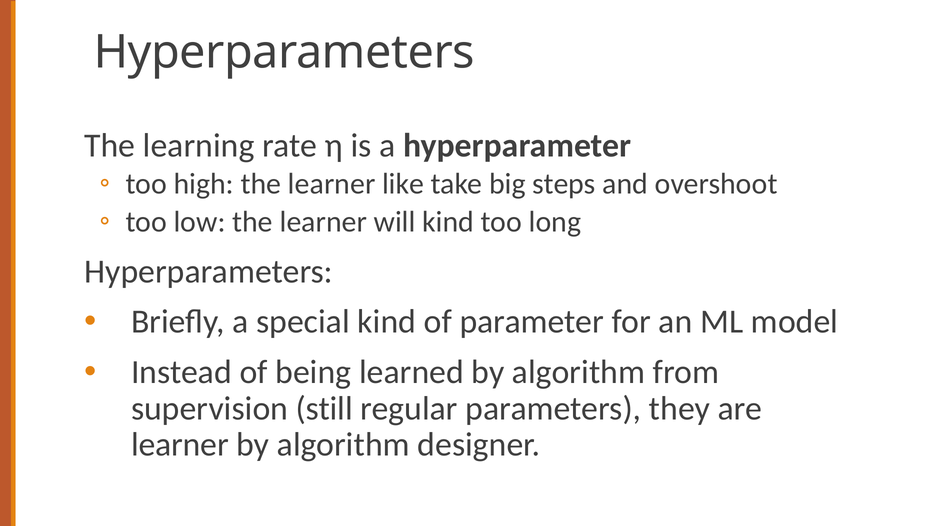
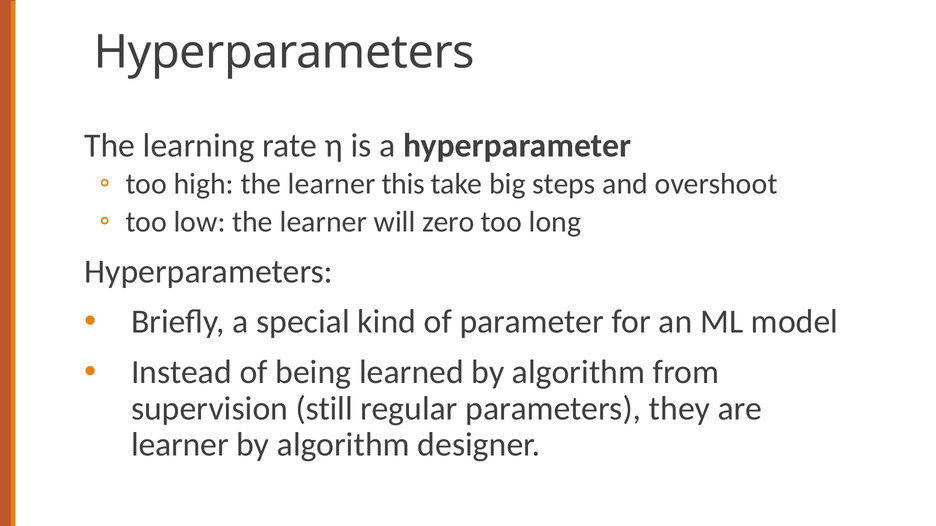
like: like -> this (403, 184)
will kind: kind -> zero (448, 222)
